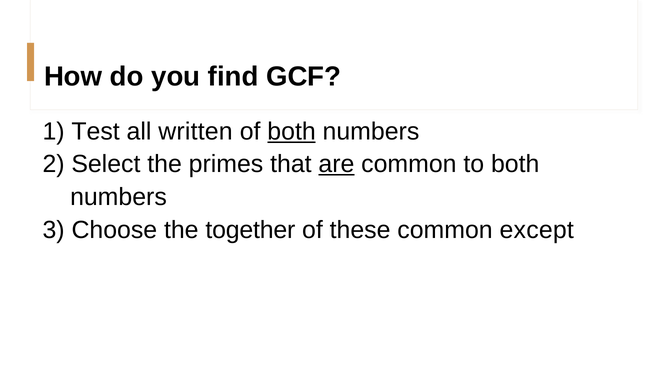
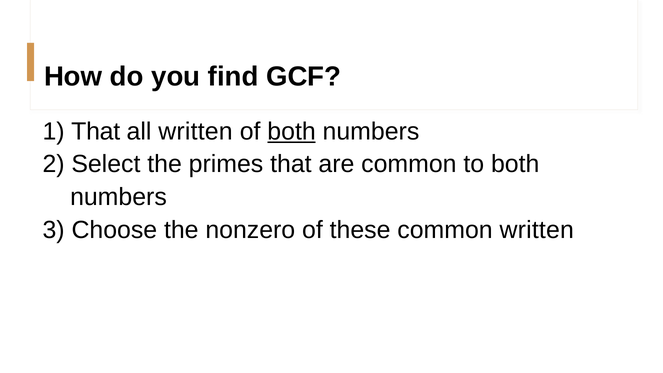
Test: Test -> That (96, 131)
are underline: present -> none (336, 164)
together: together -> nonzero (250, 230)
common except: except -> written (537, 230)
